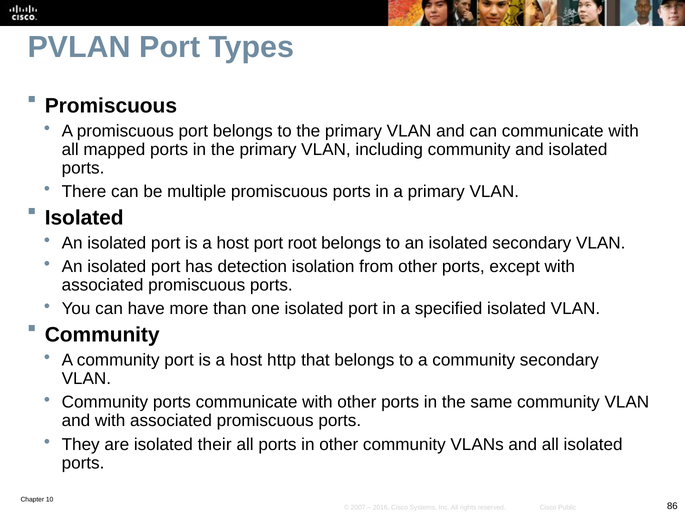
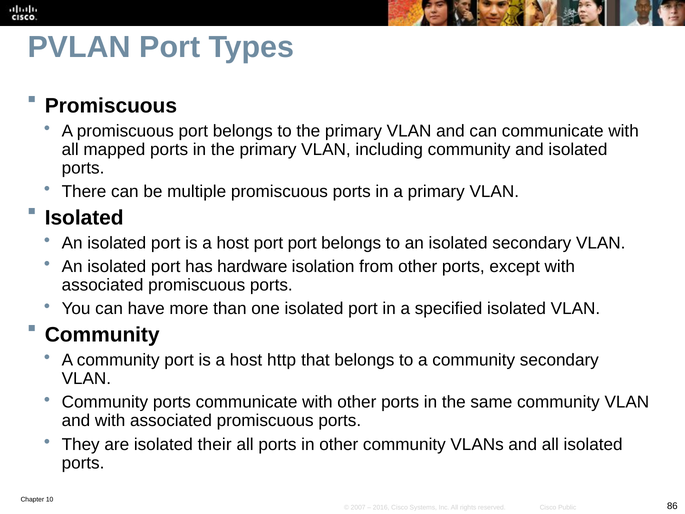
port root: root -> port (302, 243)
detection: detection -> hardware (252, 267)
